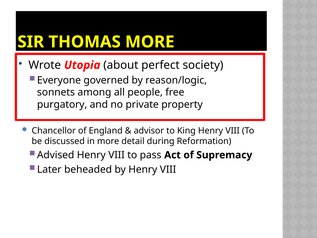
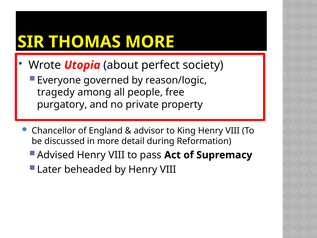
sonnets: sonnets -> tragedy (56, 92)
